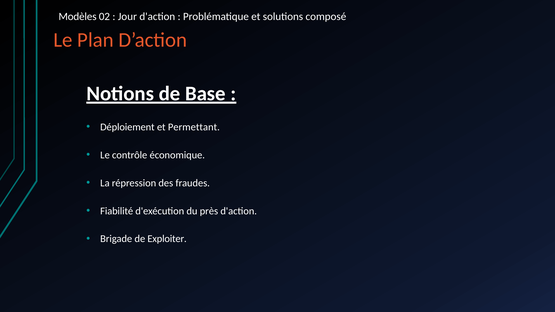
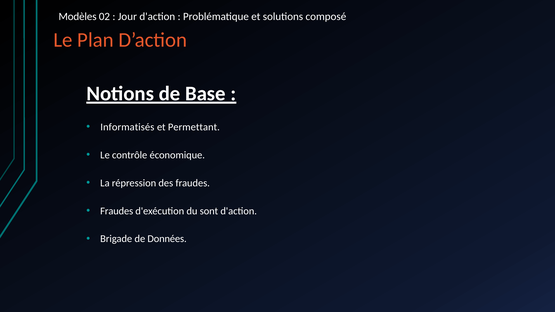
Déploiement: Déploiement -> Informatisés (127, 127)
Fiabilité: Fiabilité -> Fraudes (117, 211)
près: près -> sont (209, 211)
Exploiter: Exploiter -> Données (167, 239)
